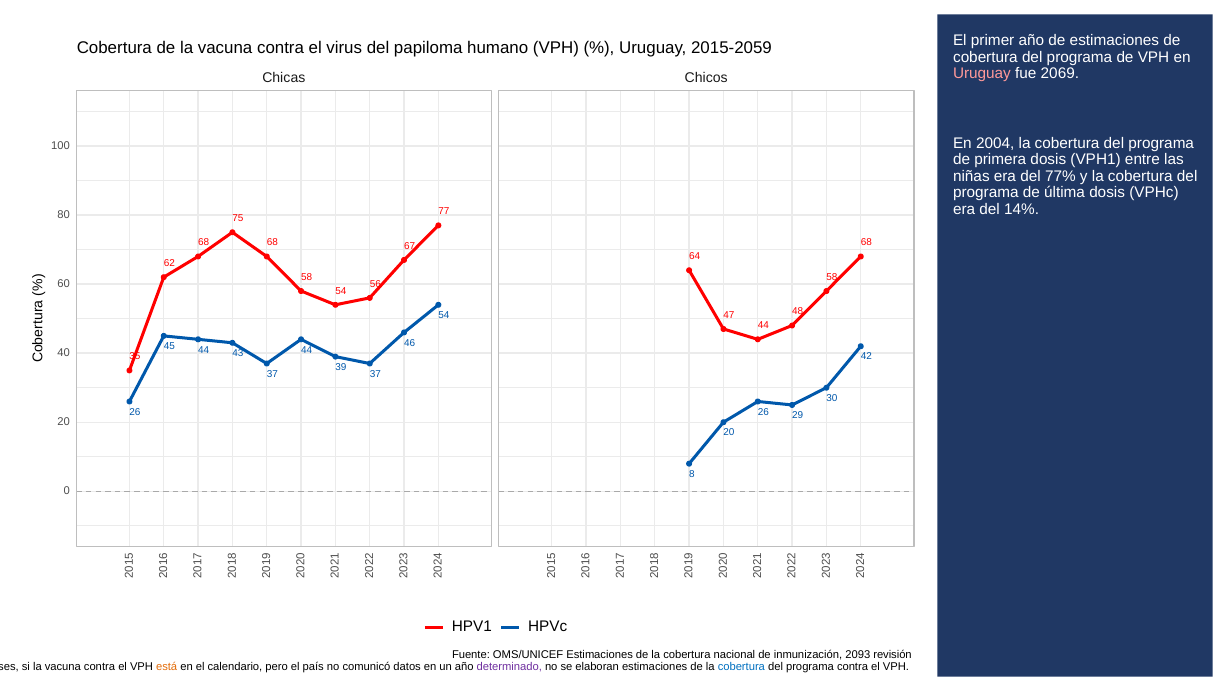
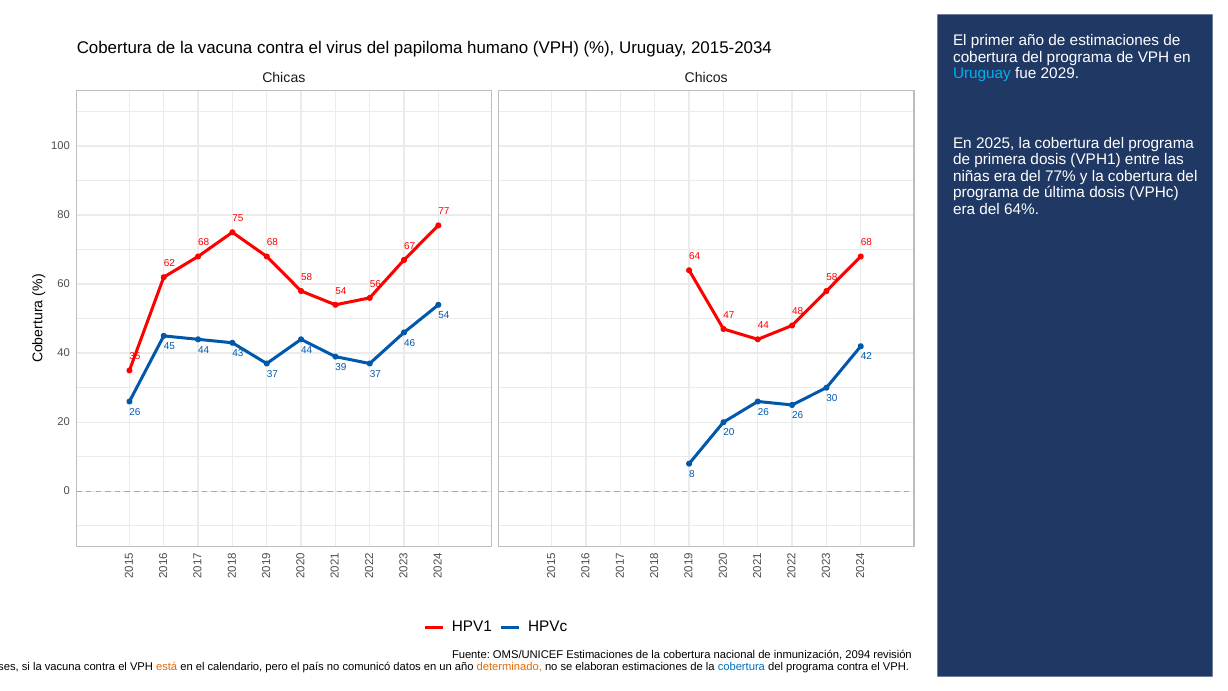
2015-2059: 2015-2059 -> 2015-2034 (731, 48)
Uruguay colour: pink -> light blue (982, 74)
2069: 2069 -> 2029 (1060, 74)
2004: 2004 -> 2025 (995, 143)
14%: 14% -> 64% (1022, 209)
26 29: 29 -> 26 (798, 415)
2093: 2093 -> 2094 (858, 655)
determinado colour: purple -> orange (509, 667)
